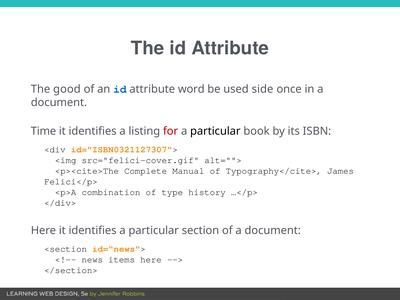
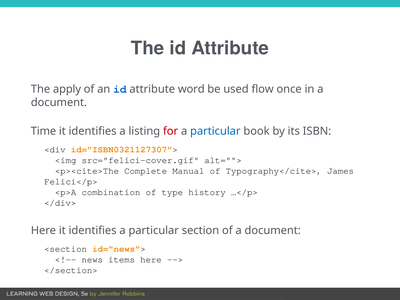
good: good -> apply (67, 89)
side: side -> flow (263, 89)
particular colour: black -> blue (215, 131)
